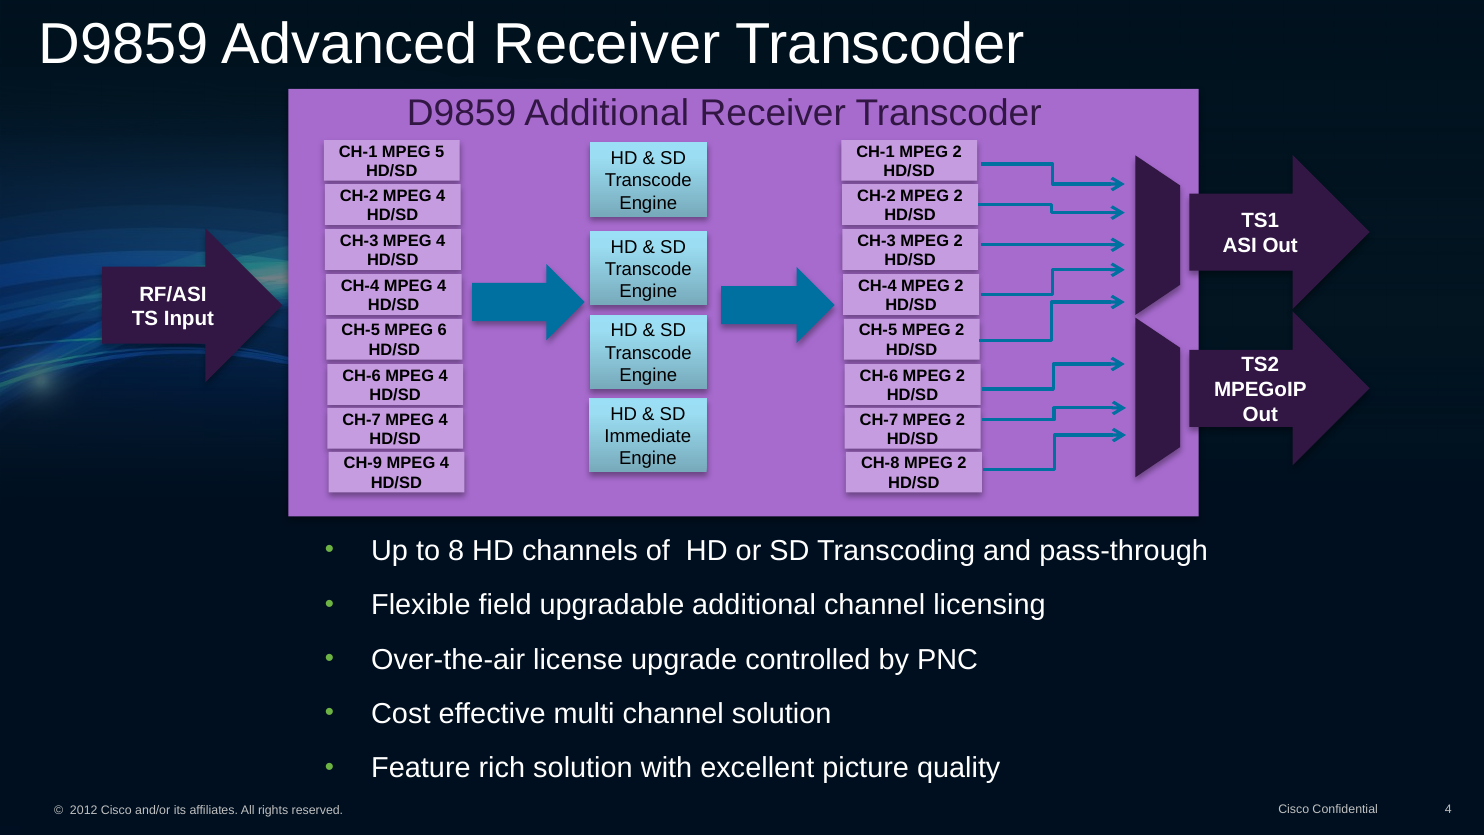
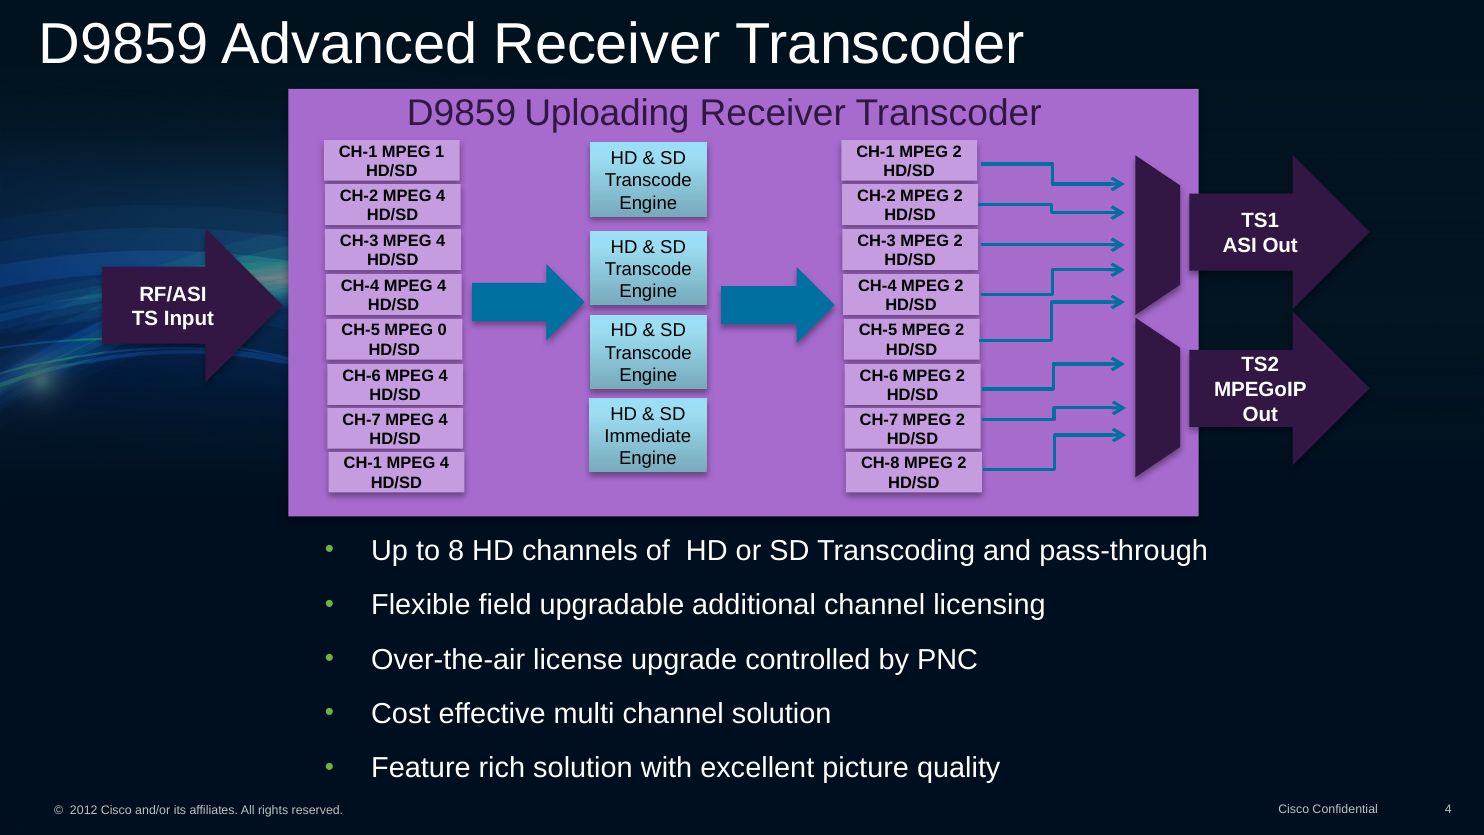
D9859 Additional: Additional -> Uploading (607, 113)
5: 5 -> 1 (440, 152)
6: 6 -> 0 (442, 330)
CH-9: CH-9 -> CH-1 (363, 463)
